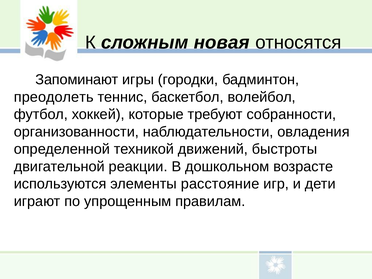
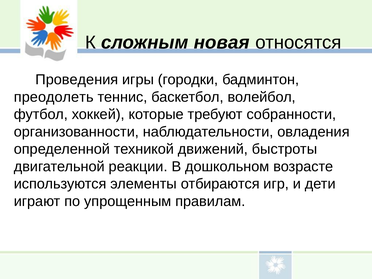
Запоминают: Запоминают -> Проведения (77, 80)
расстояние: расстояние -> отбираются (220, 184)
